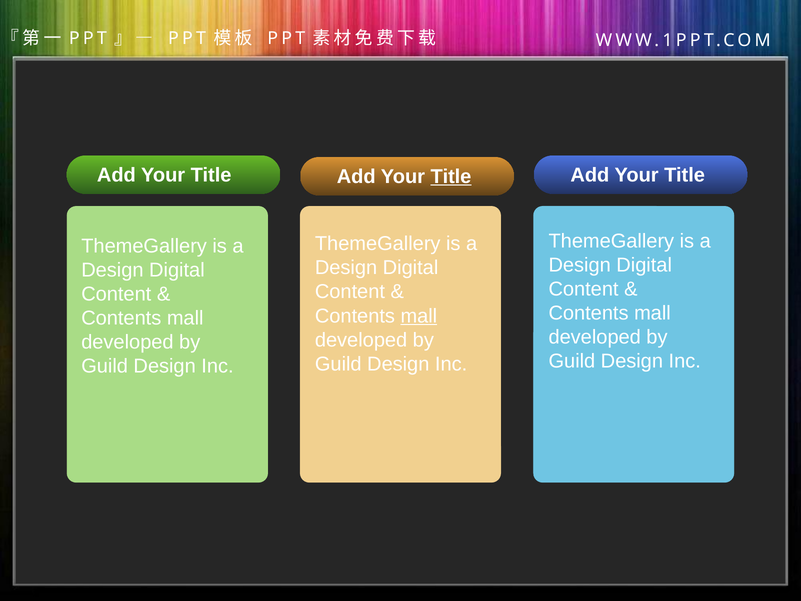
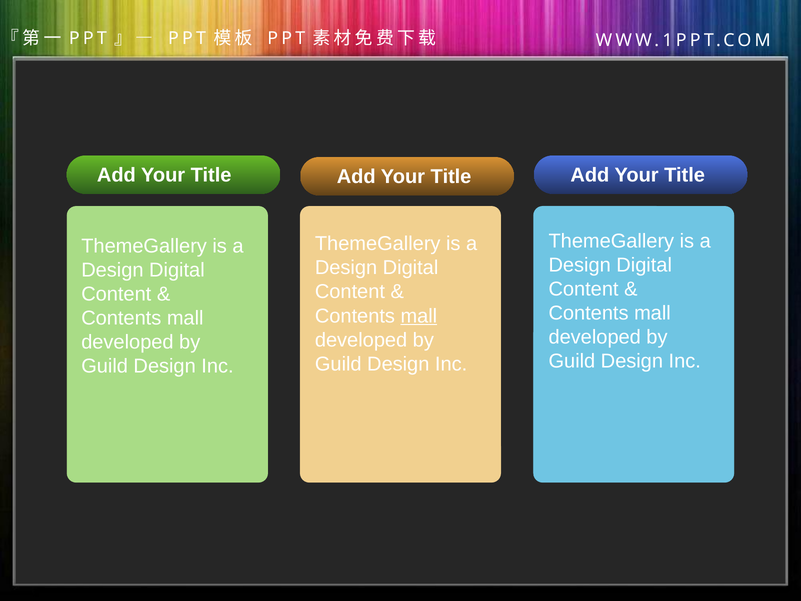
Title underline: present -> none (451, 176)
